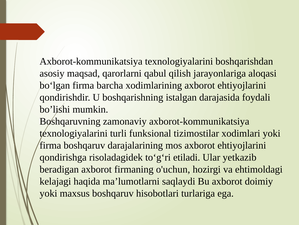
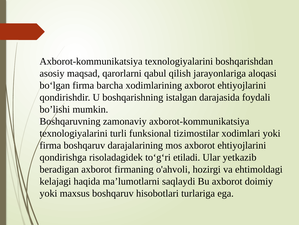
o'uchun: o'uchun -> o'ahvoli (173, 169)
